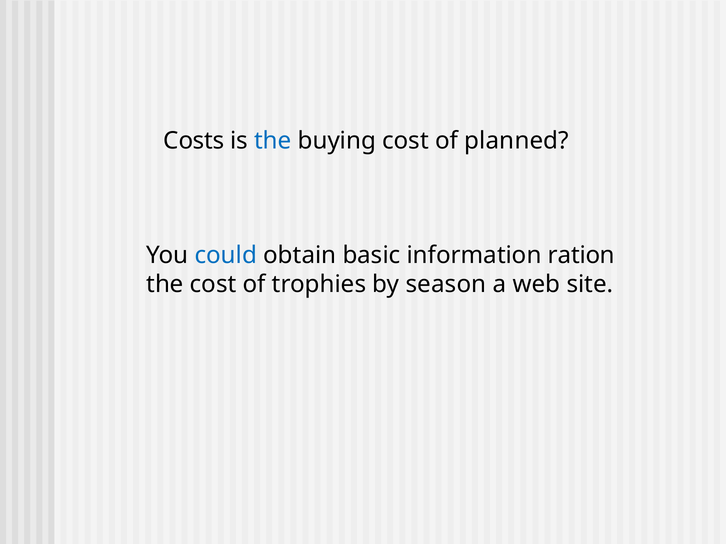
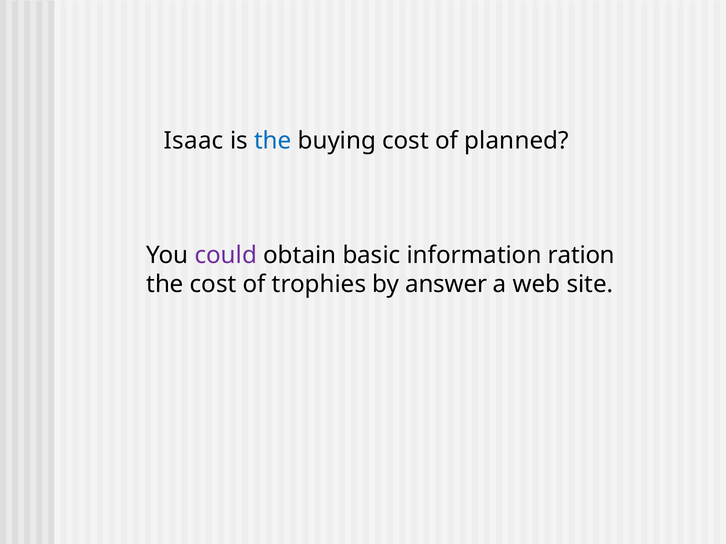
Costs: Costs -> Isaac (194, 141)
could colour: blue -> purple (226, 256)
season: season -> answer (446, 285)
